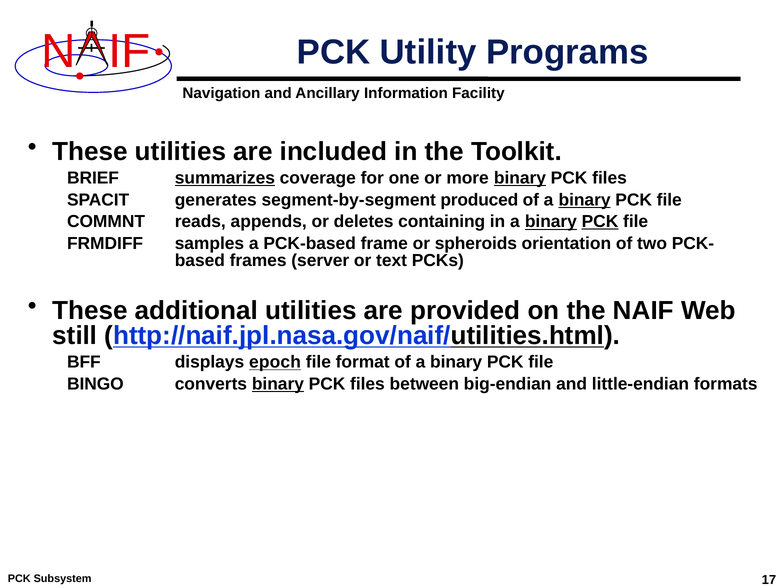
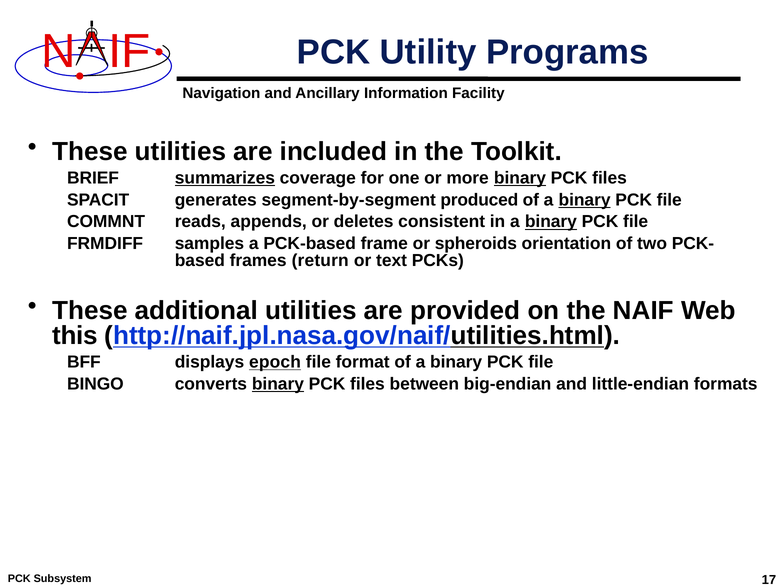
containing: containing -> consistent (442, 222)
PCK underline: present -> none (600, 222)
server: server -> return (320, 260)
still: still -> this (75, 336)
